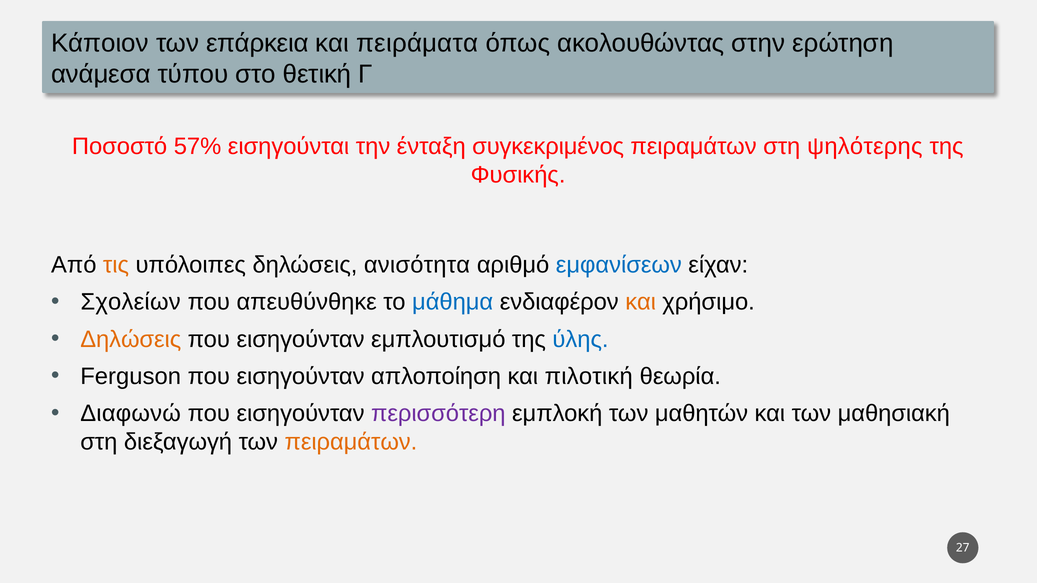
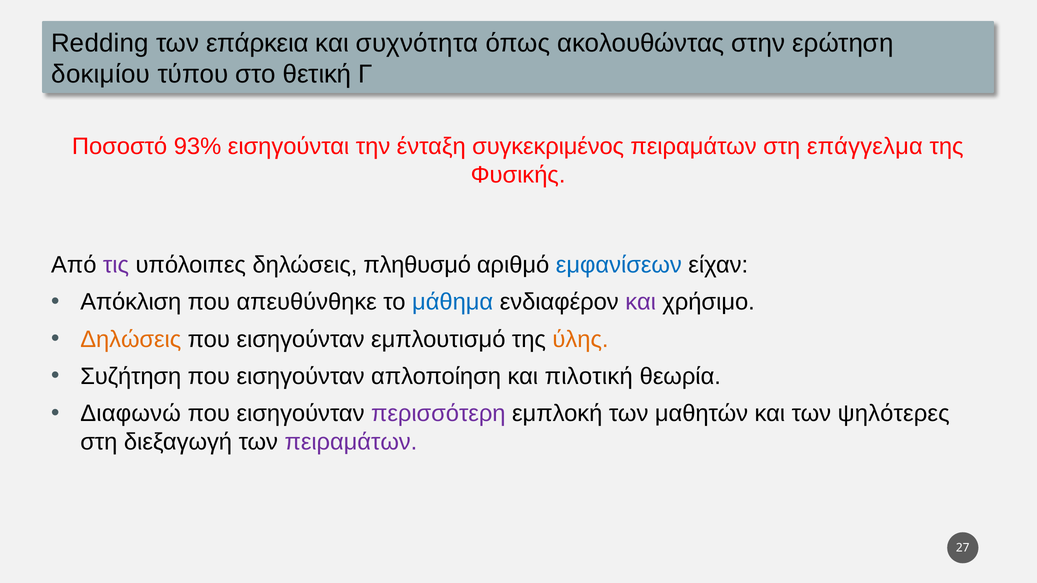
Κάποιον: Κάποιον -> Redding (100, 43)
πειράματα: πειράματα -> συχνότητα (417, 43)
ανάμεσα: ανάμεσα -> δοκιμίου (101, 74)
57%: 57% -> 93% (198, 147)
ψηλότερης: ψηλότερης -> επάγγελμα (865, 147)
τις colour: orange -> purple (116, 265)
ανισότητα: ανισότητα -> πληθυσμό (417, 265)
Σχολείων: Σχολείων -> Απόκλιση (131, 302)
και colour: orange -> purple (641, 302)
ύλης colour: blue -> orange (581, 339)
Ferguson: Ferguson -> Συζήτηση (131, 377)
μαθησιακή: μαθησιακή -> ψηλότερες (894, 414)
πειραμάτων colour: orange -> purple (351, 442)
